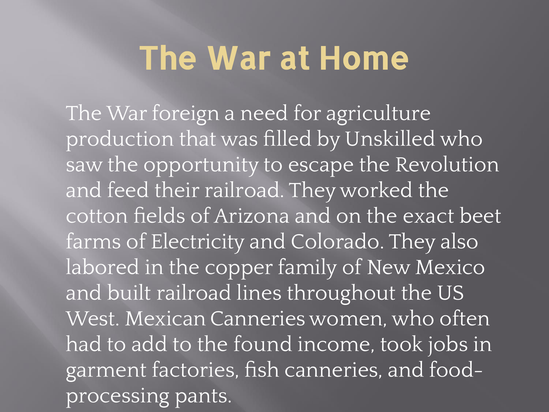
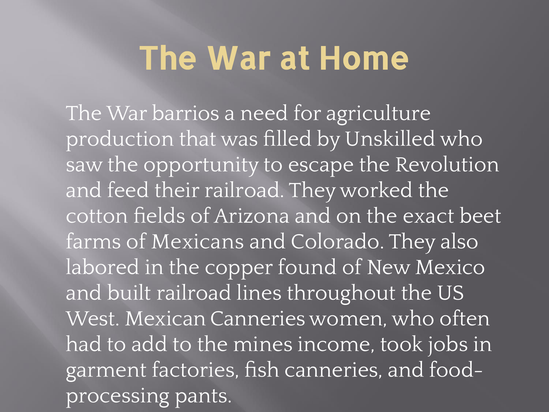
foreign: foreign -> barrios (186, 113)
Electricity: Electricity -> Mexicans (198, 241)
family: family -> found (307, 267)
found: found -> mines (263, 344)
